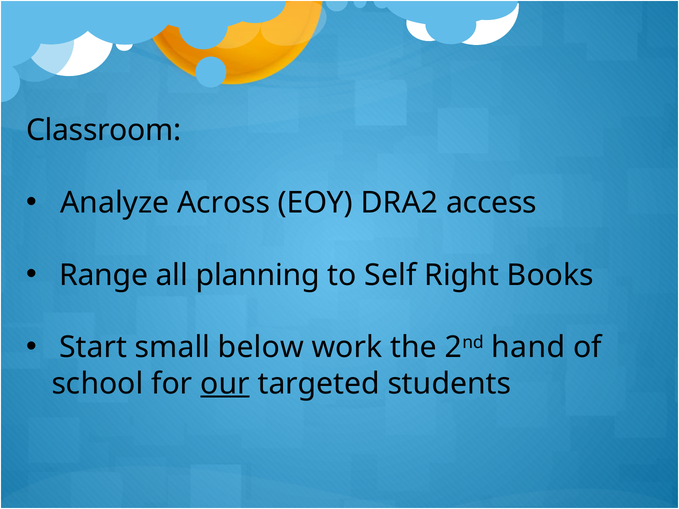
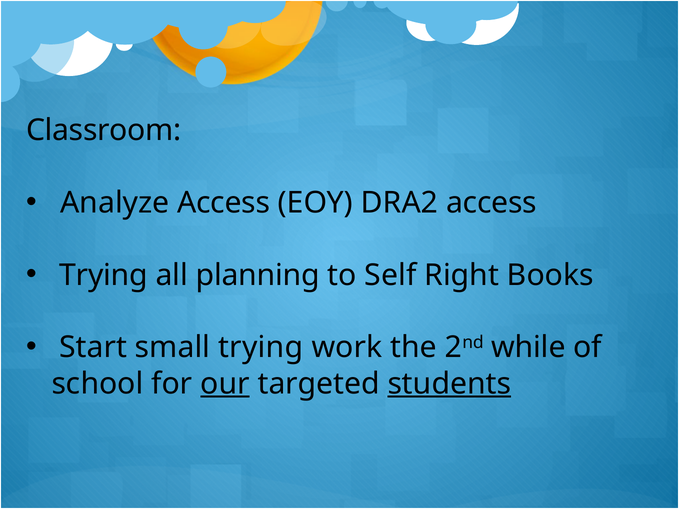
Analyze Across: Across -> Access (224, 203)
Range: Range -> Trying (104, 275)
small below: below -> trying (261, 348)
hand: hand -> while (529, 348)
students underline: none -> present (449, 384)
